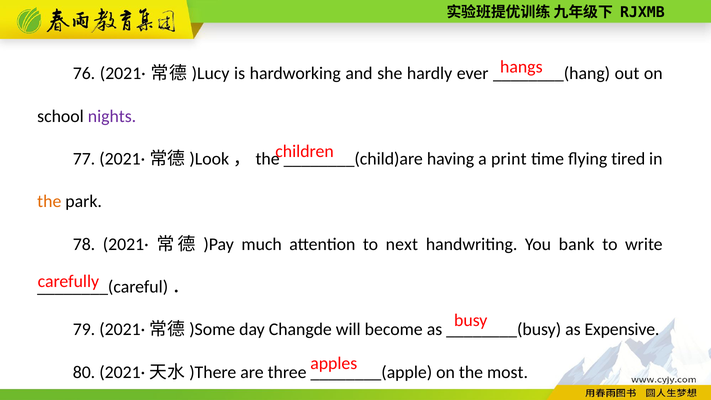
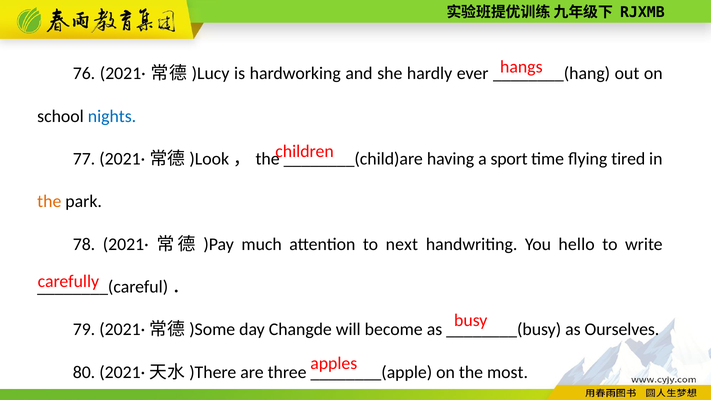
nights colour: purple -> blue (112, 116)
print: print -> sport (509, 159)
bank: bank -> hello (577, 244)
Expensive: Expensive -> Ourselves (622, 330)
